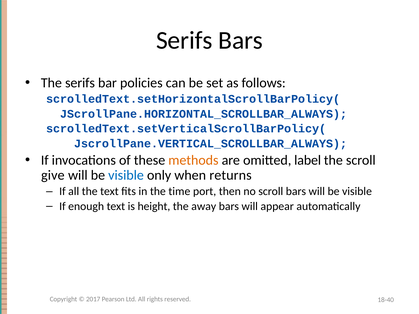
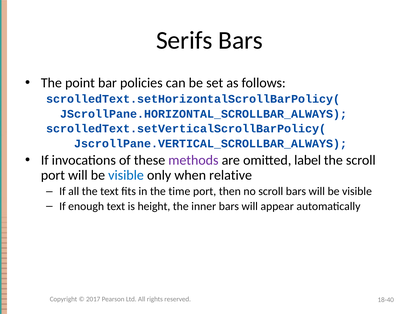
The serifs: serifs -> point (80, 83)
methods colour: orange -> purple (193, 160)
give: give -> port (53, 175)
returns: returns -> relative (231, 175)
away: away -> inner (204, 206)
